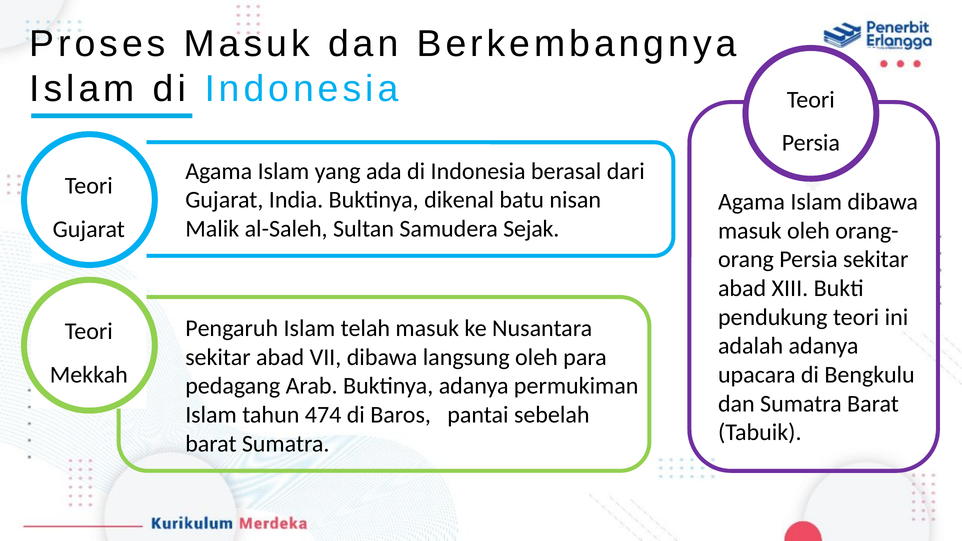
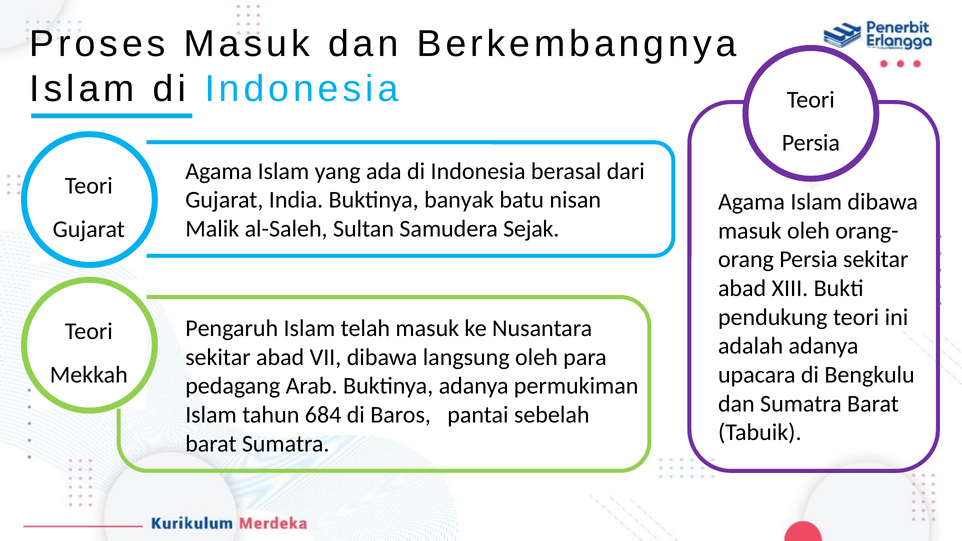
dikenal: dikenal -> banyak (459, 200)
474: 474 -> 684 (323, 415)
